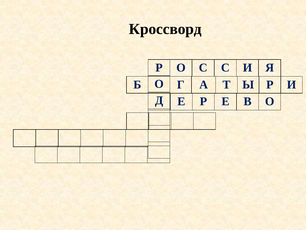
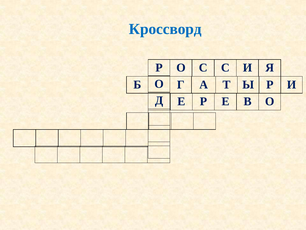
Кроссворд colour: black -> blue (165, 29)
